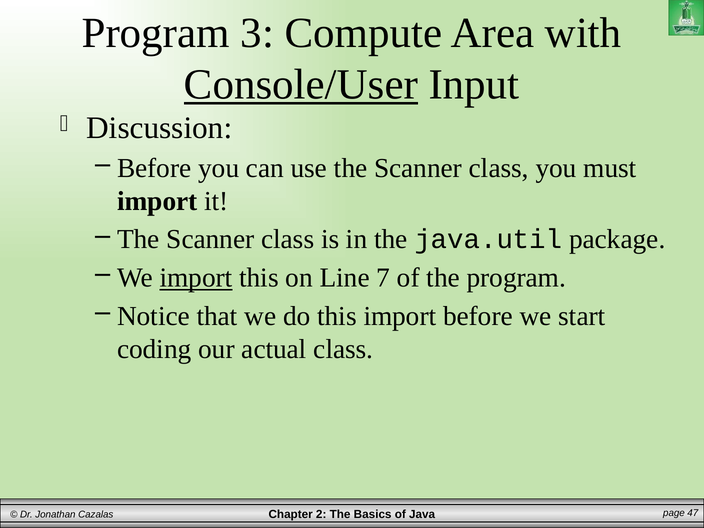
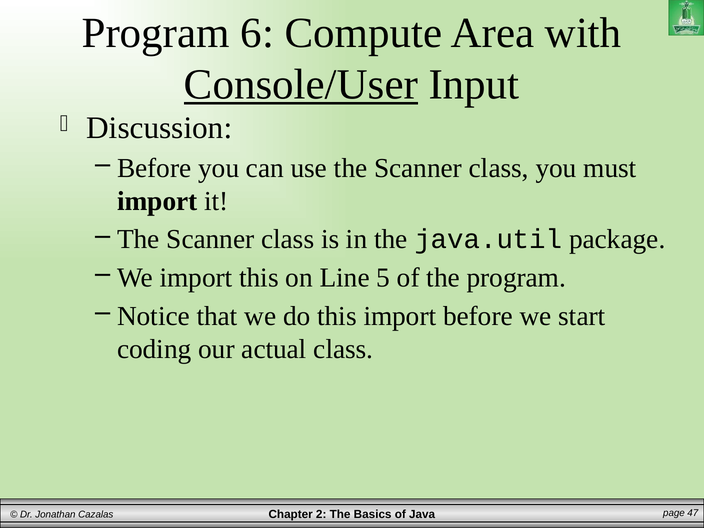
3: 3 -> 6 (257, 33)
import underline: present -> none (196, 278)
7: 7 -> 5 (383, 278)
